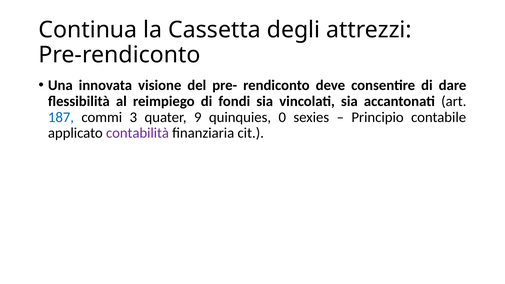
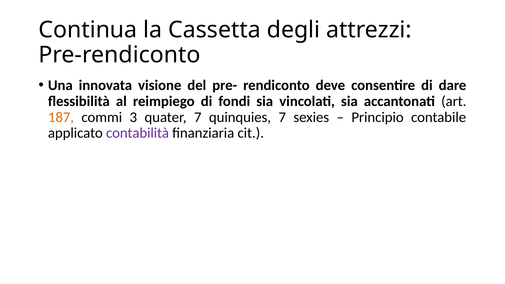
187 colour: blue -> orange (61, 117)
quater 9: 9 -> 7 (198, 117)
quinquies 0: 0 -> 7 (282, 117)
